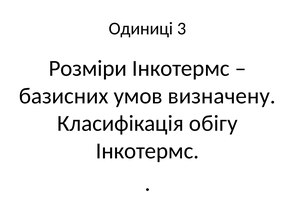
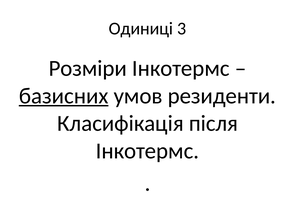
базисних underline: none -> present (64, 96)
визначену: визначену -> резиденти (222, 96)
обігу: обігу -> після (213, 124)
